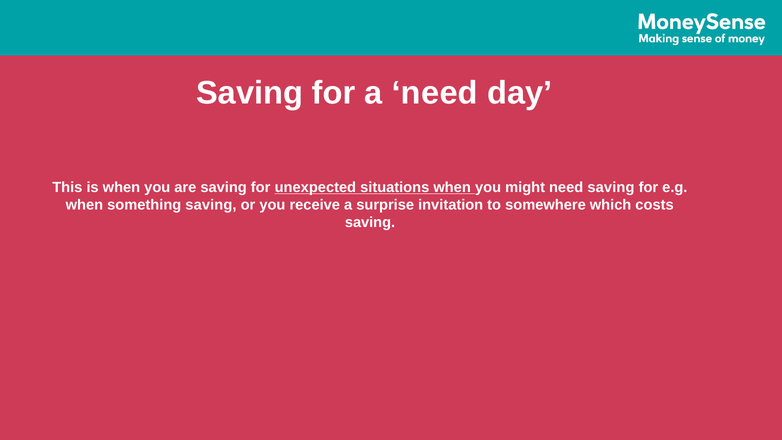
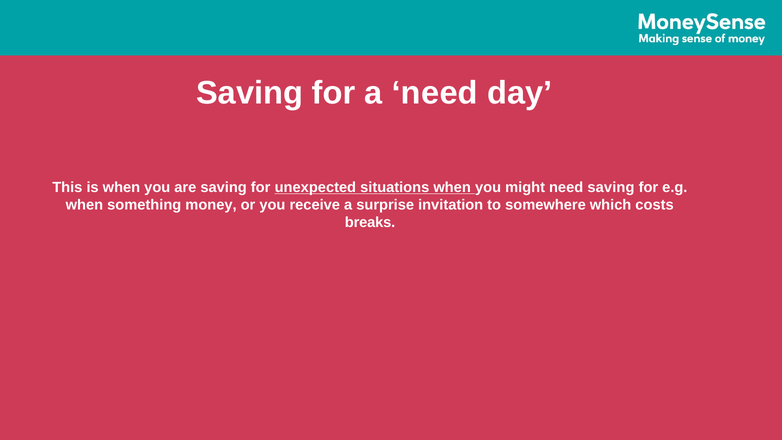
something saving: saving -> money (211, 205)
saving: saving -> breaks (370, 222)
